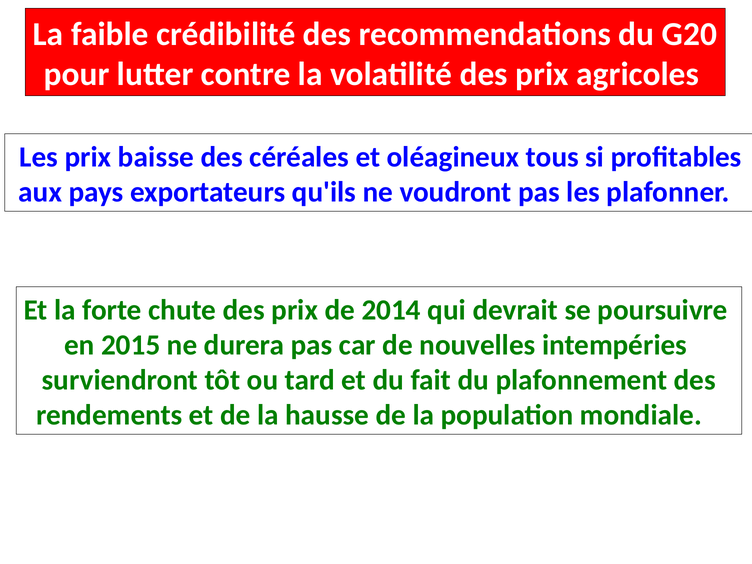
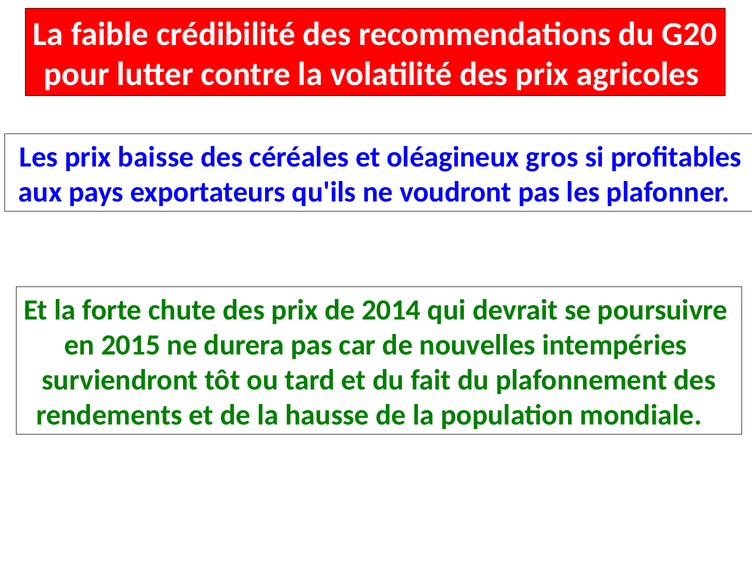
tous: tous -> gros (552, 157)
